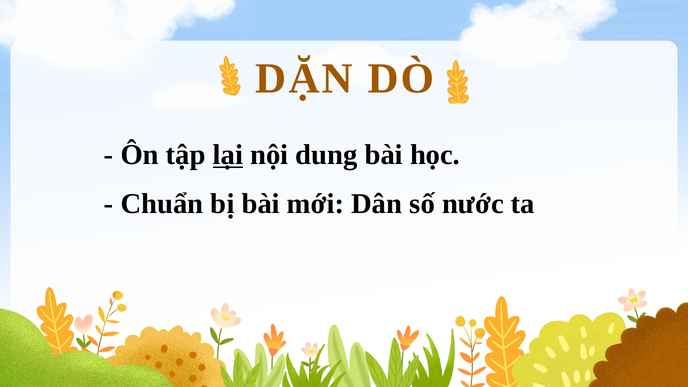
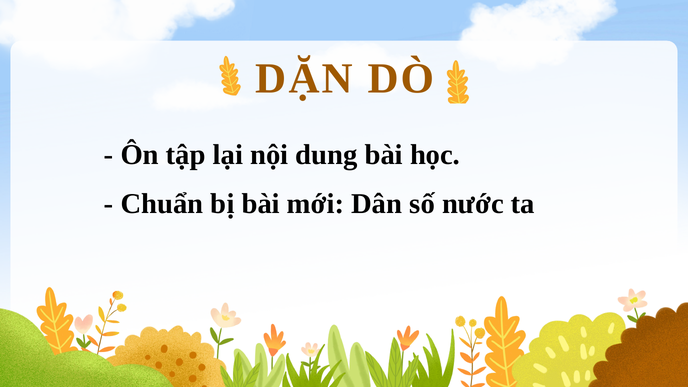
lại underline: present -> none (228, 155)
